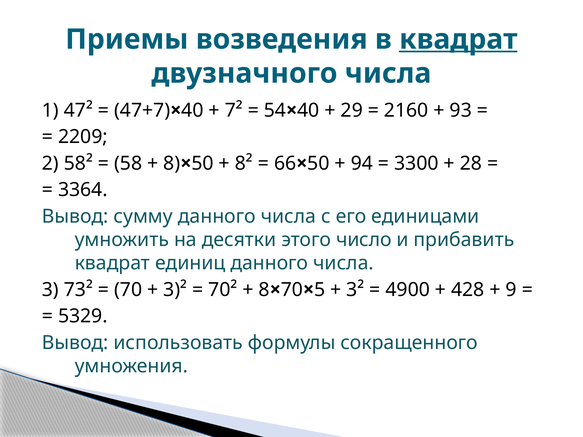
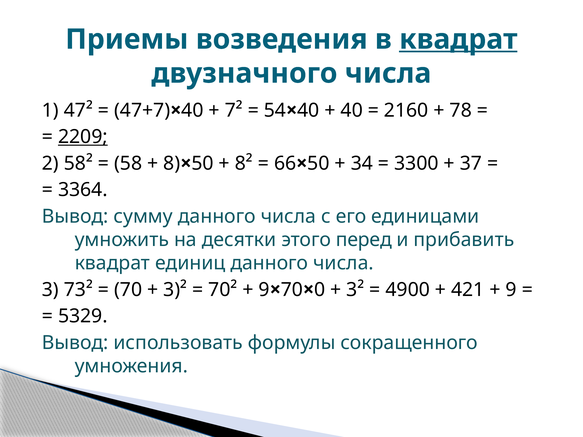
29: 29 -> 40 (352, 110)
93: 93 -> 78 (461, 110)
2209 underline: none -> present (83, 137)
94: 94 -> 34 (362, 163)
28: 28 -> 37 (471, 163)
число: число -> перед (364, 240)
8: 8 -> 9 (264, 290)
5: 5 -> 0 (320, 290)
428: 428 -> 421 (468, 290)
